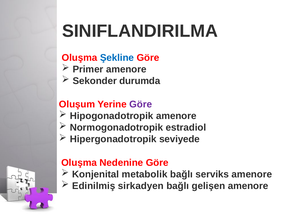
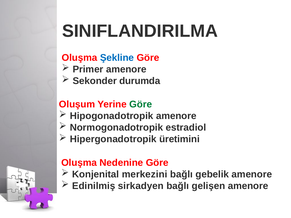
Göre colour: purple -> green (141, 104)
seviyede: seviyede -> üretimini (179, 139)
metabolik: metabolik -> merkezini (145, 175)
serviks: serviks -> gebelik (212, 175)
